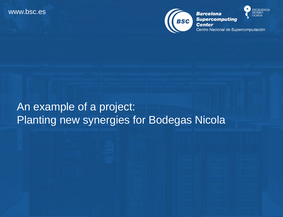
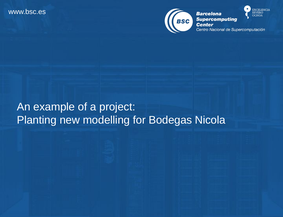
synergies: synergies -> modelling (106, 120)
